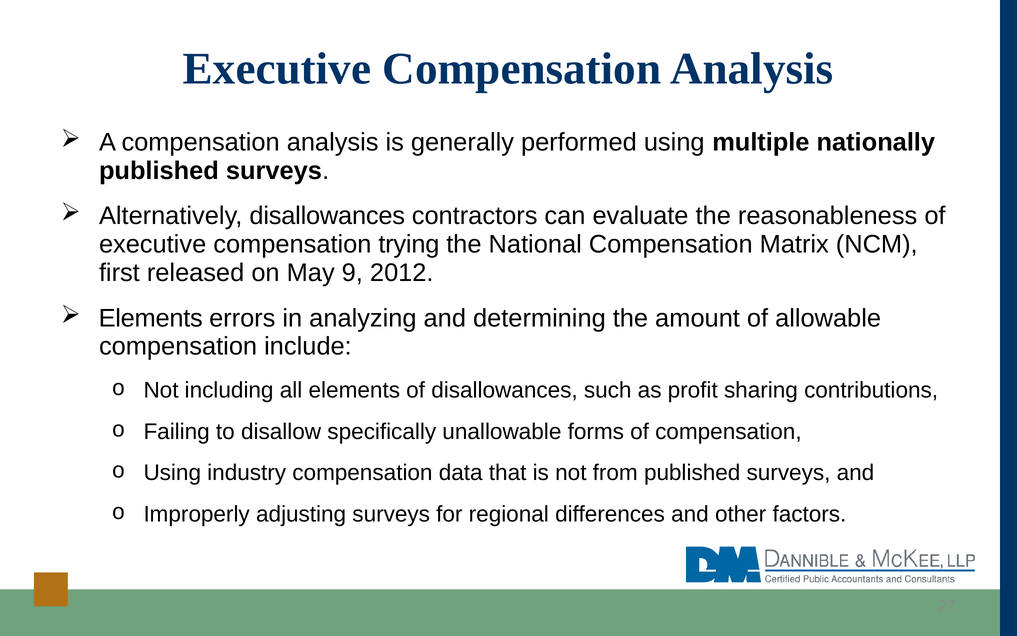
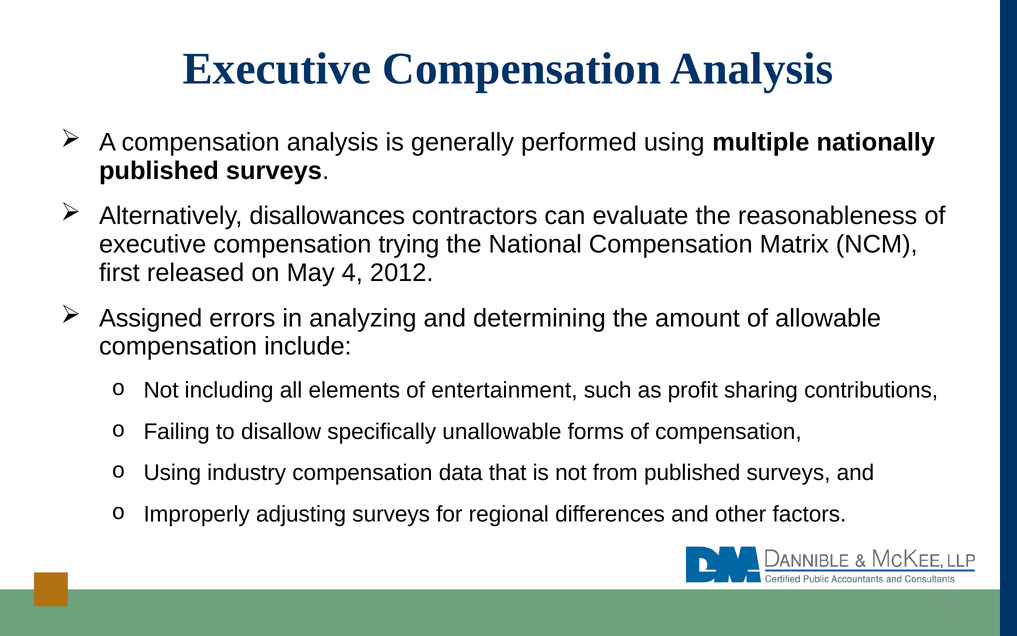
9: 9 -> 4 (352, 273)
Elements: Elements -> Assigned (151, 318)
of disallowances: disallowances -> entertainment (504, 390)
